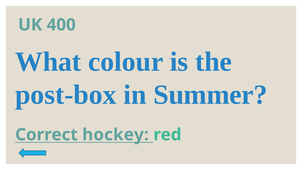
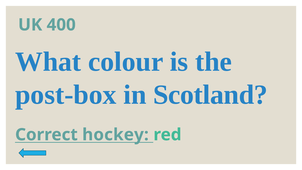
Summer: Summer -> Scotland (210, 95)
